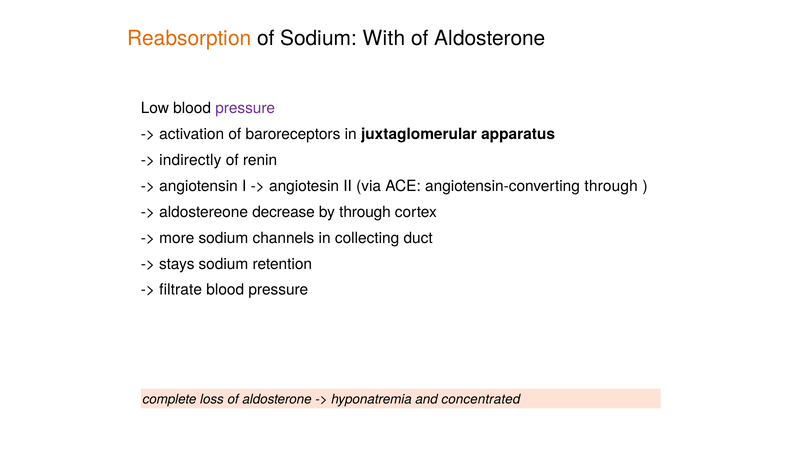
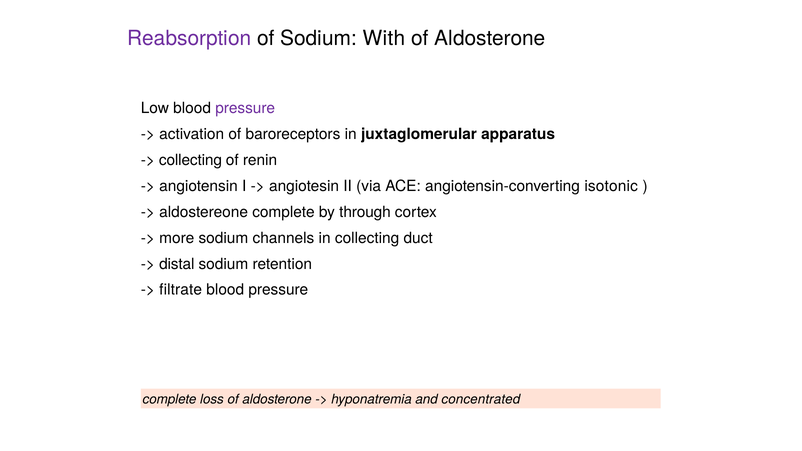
Reabsorption colour: orange -> purple (189, 38)
indirectly: indirectly -> collecting (190, 160)
angiotensin-converting through: through -> isotonic (611, 186)
aldostereone decrease: decrease -> complete (283, 212)
stays: stays -> distal (177, 264)
